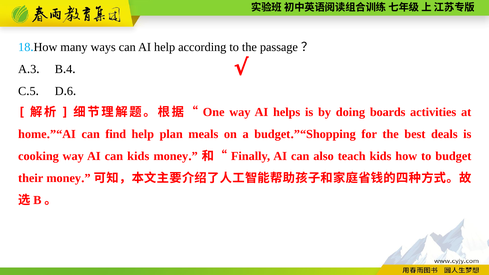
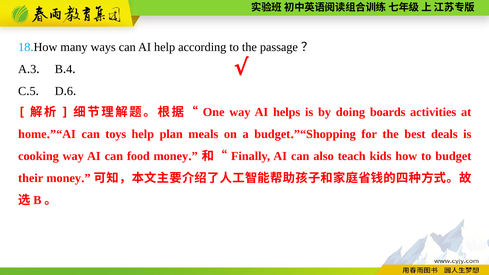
find: find -> toys (116, 134)
can kids: kids -> food (138, 156)
